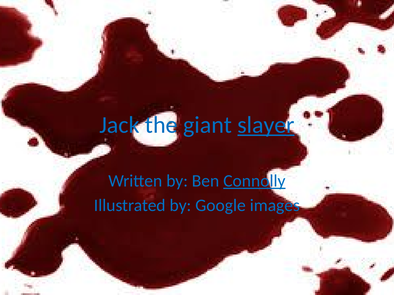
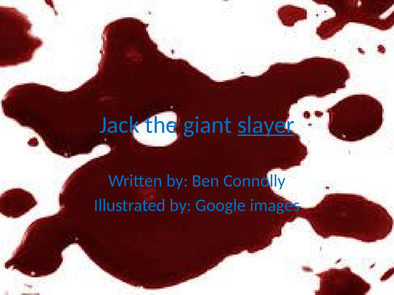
Connolly underline: present -> none (254, 181)
